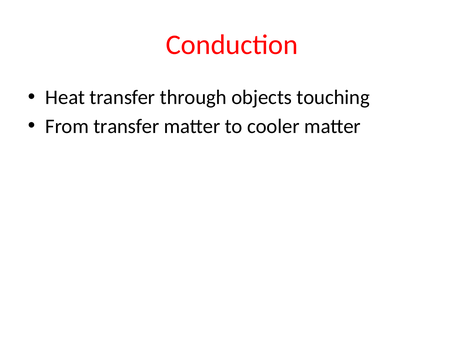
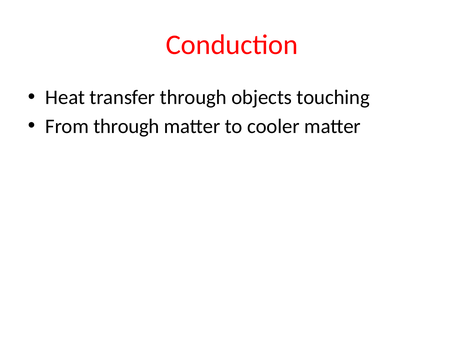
From transfer: transfer -> through (126, 126)
